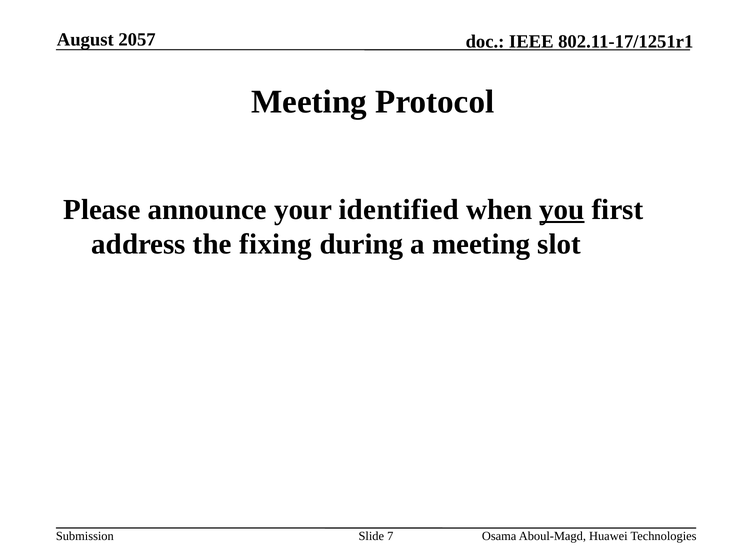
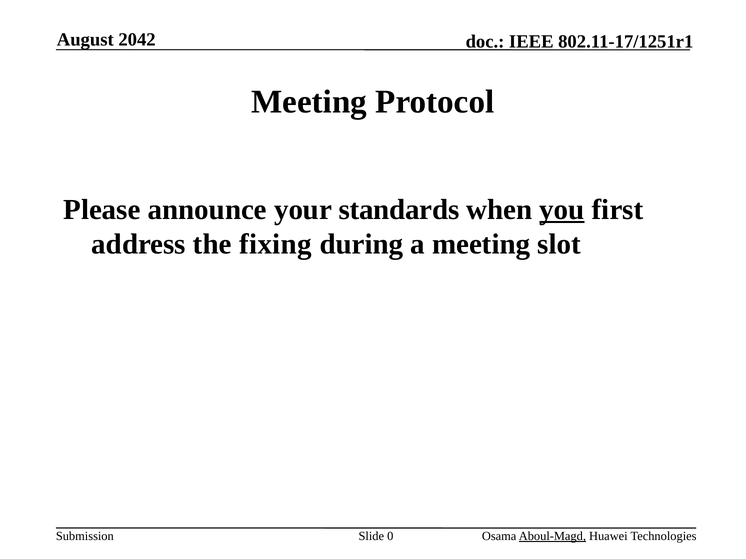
2057: 2057 -> 2042 (137, 40)
identified: identified -> standards (399, 210)
7: 7 -> 0 (390, 537)
Aboul-Magd underline: none -> present (552, 537)
